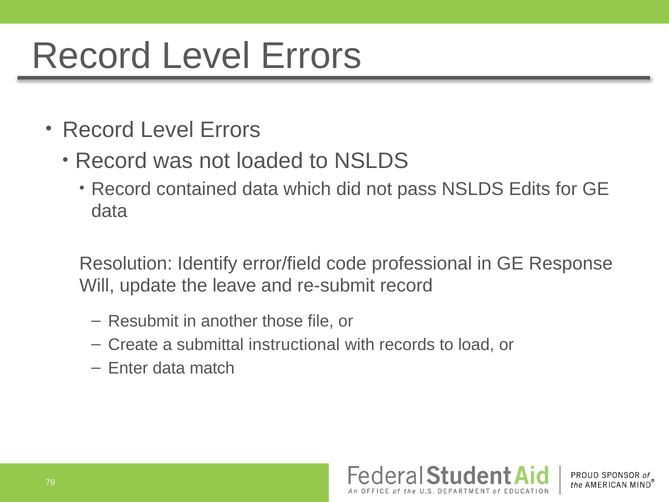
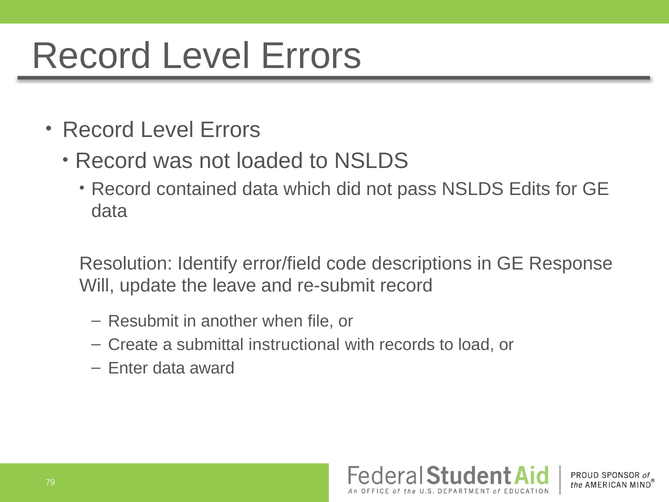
professional: professional -> descriptions (422, 263)
those: those -> when (283, 321)
match: match -> award (212, 368)
